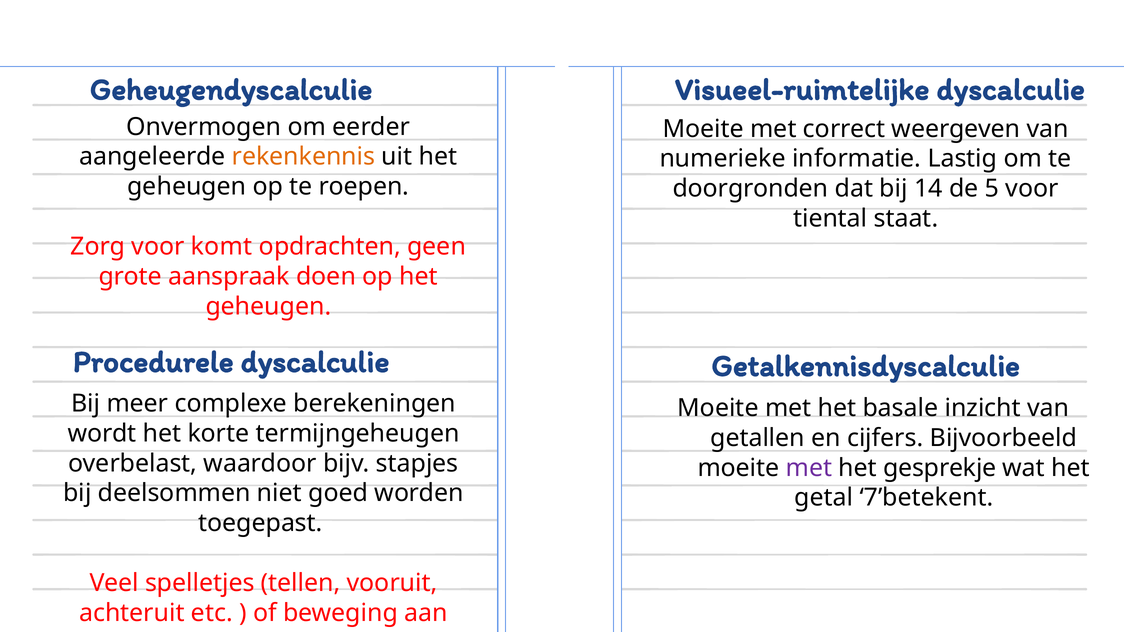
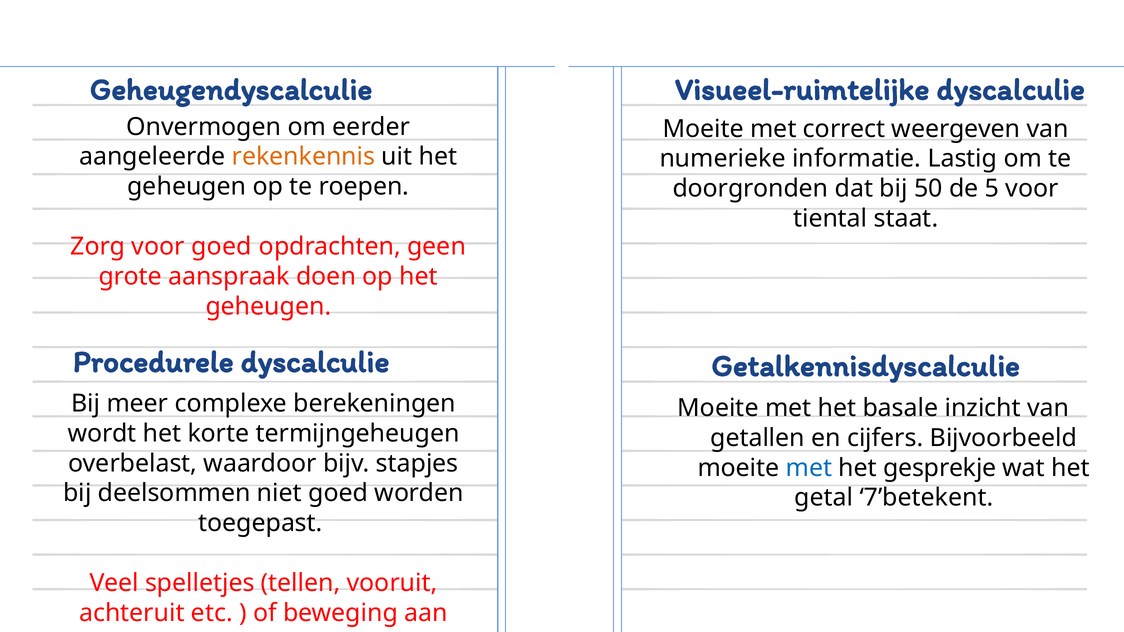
14: 14 -> 50 (928, 189)
voor komt: komt -> goed (221, 247)
met colour: purple -> blue (809, 468)
